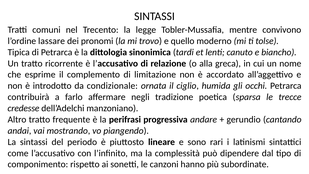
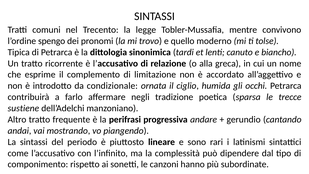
lassare: lassare -> spengo (52, 41)
credesse: credesse -> sustiene (23, 108)
